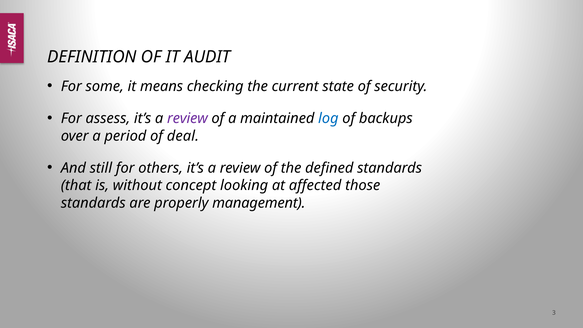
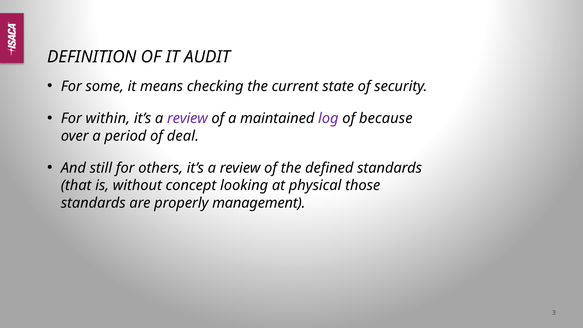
assess: assess -> within (108, 118)
log colour: blue -> purple (328, 118)
backups: backups -> because (386, 118)
affected: affected -> physical (315, 185)
